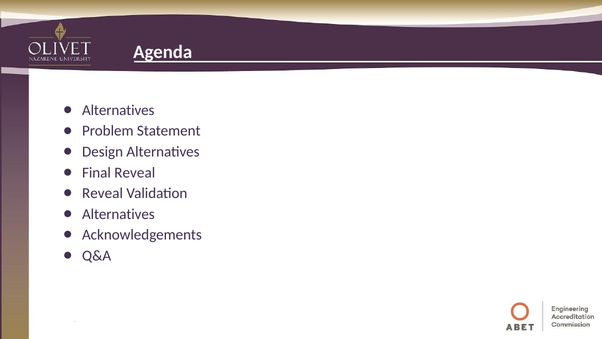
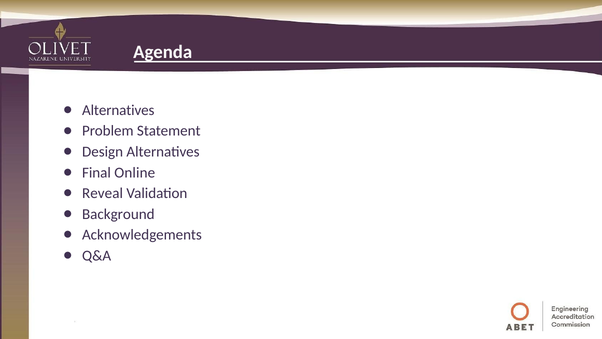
Final Reveal: Reveal -> Online (135, 172)
Alternatives: Alternatives -> Background (118, 214)
